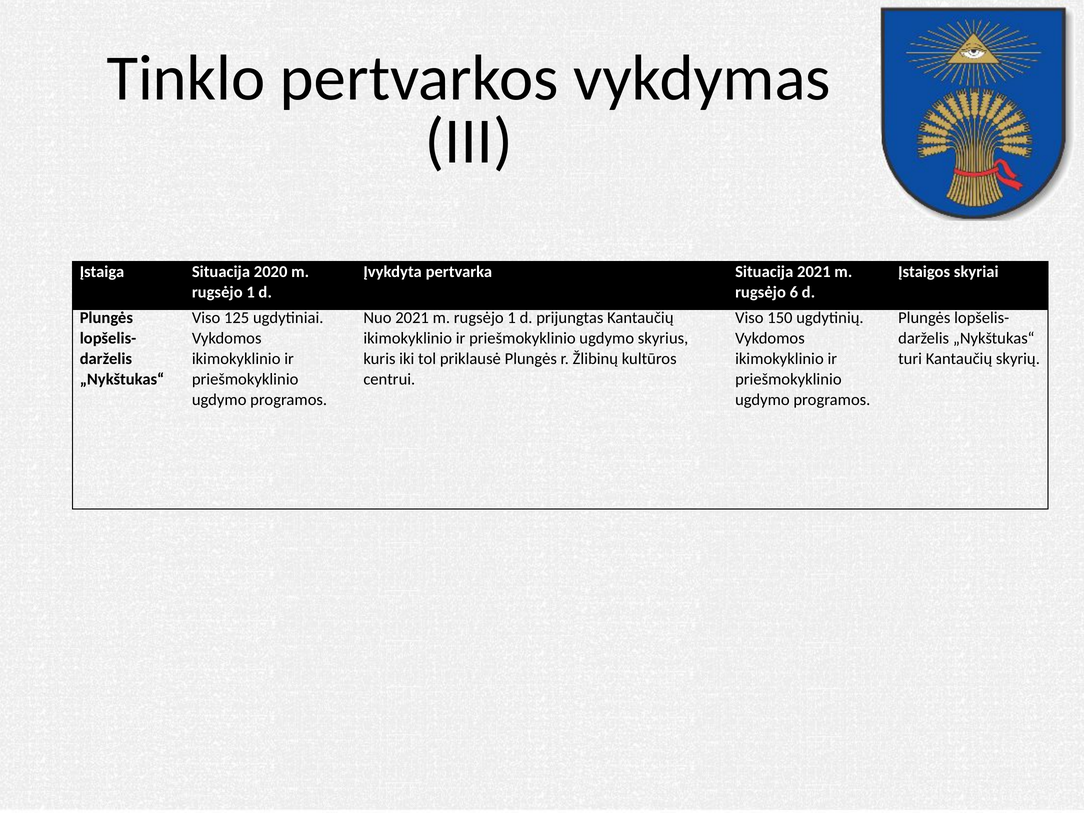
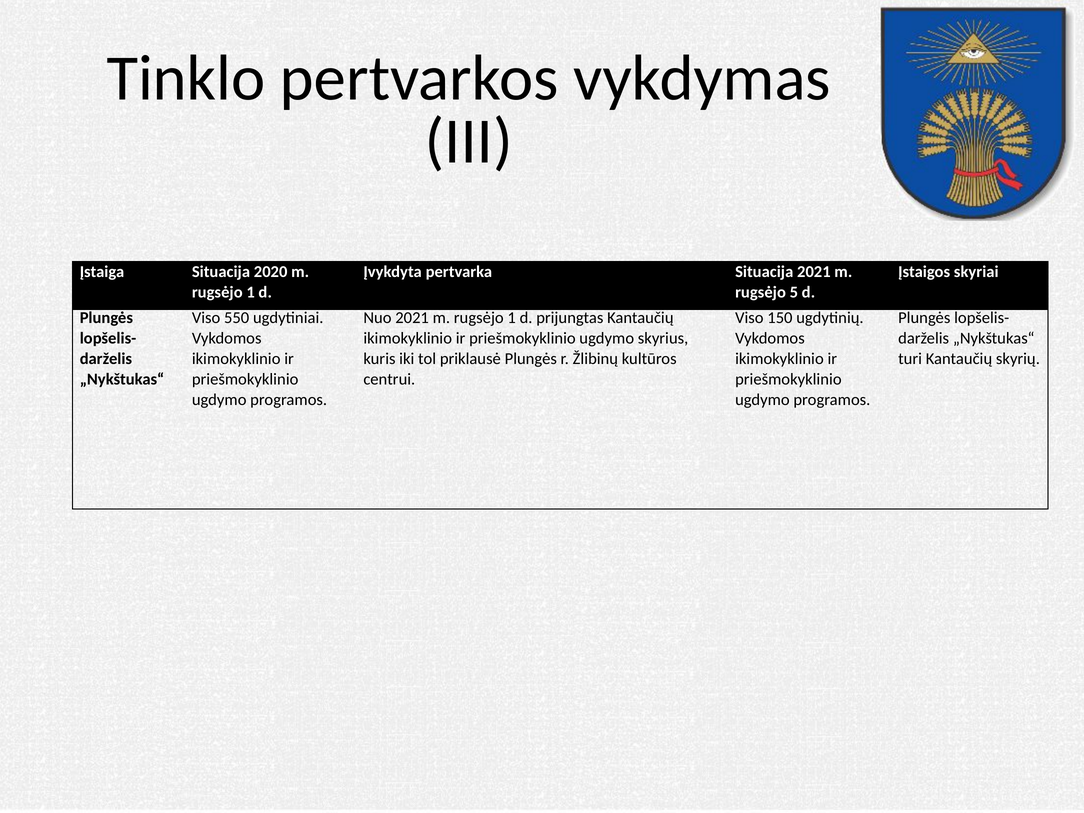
6: 6 -> 5 (794, 292)
125: 125 -> 550 (237, 318)
